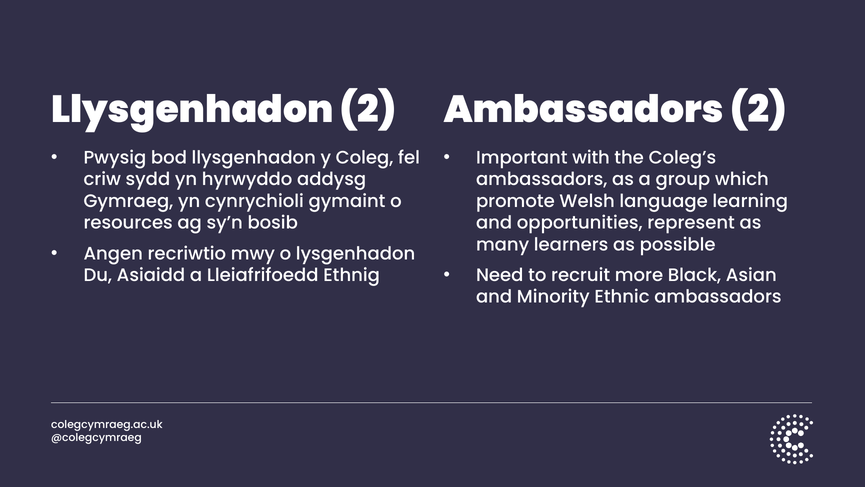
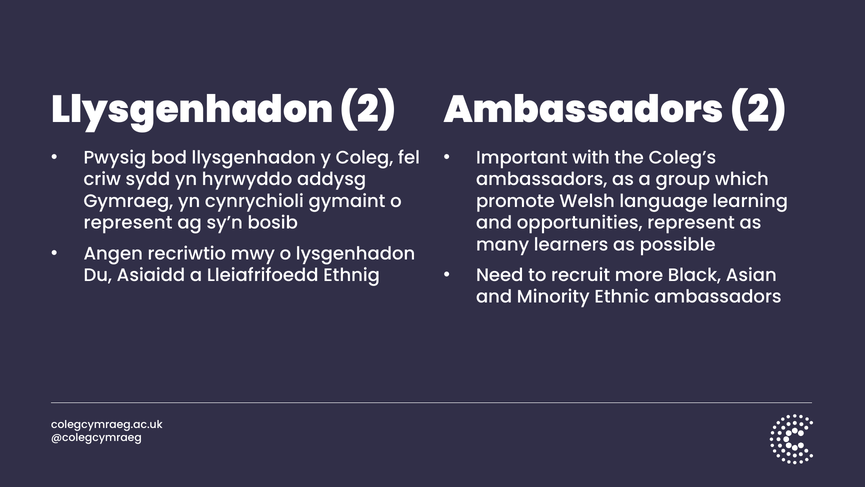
resources: resources -> represent (128, 223)
